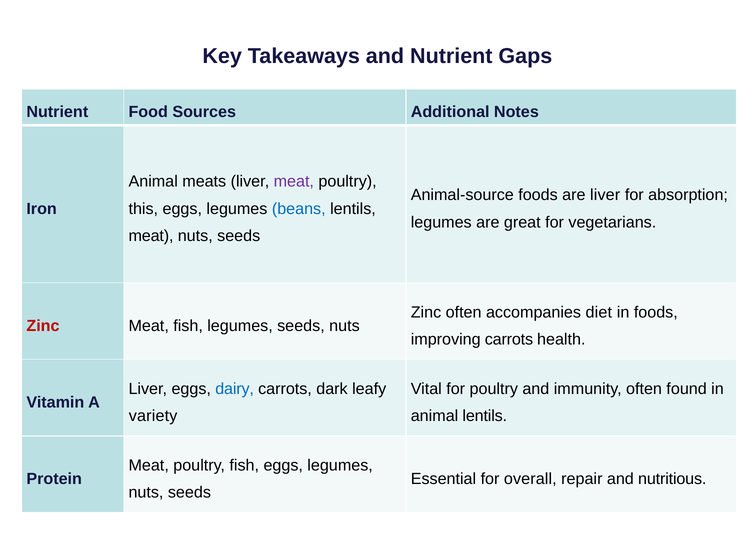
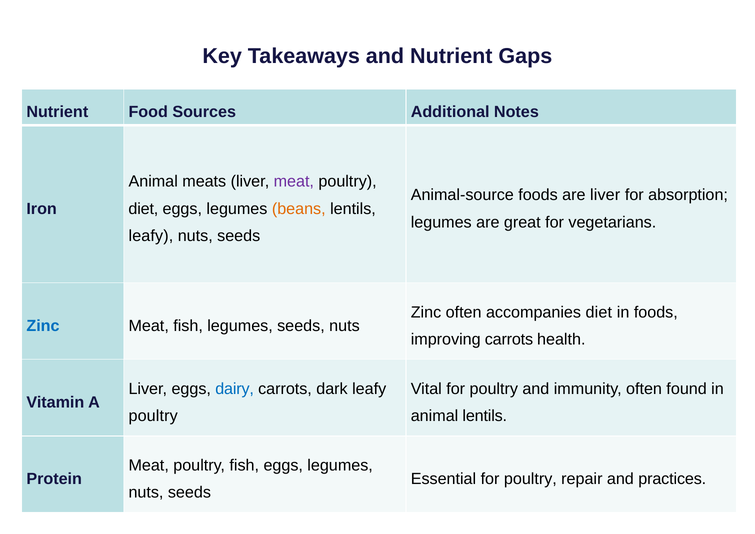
this: this -> diet (143, 209)
beans colour: blue -> orange (299, 209)
meat: meat -> leafy (151, 236)
Zinc colour: red -> blue (43, 326)
variety: variety -> poultry (153, 416)
Essential for overall: overall -> poultry (530, 479)
nutritious: nutritious -> practices (672, 479)
